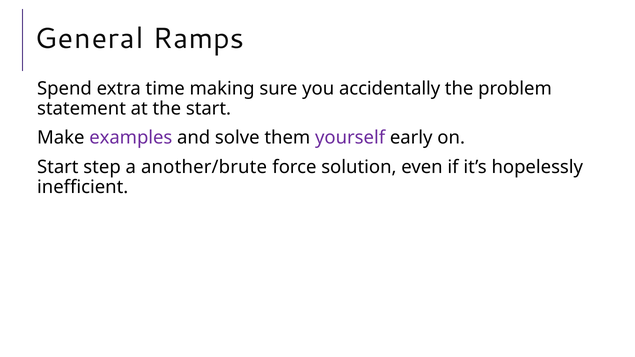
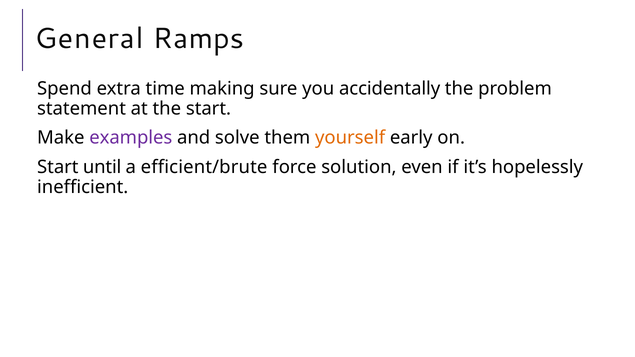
yourself colour: purple -> orange (350, 138)
step: step -> until (102, 167)
another/brute: another/brute -> efficient/brute (204, 167)
